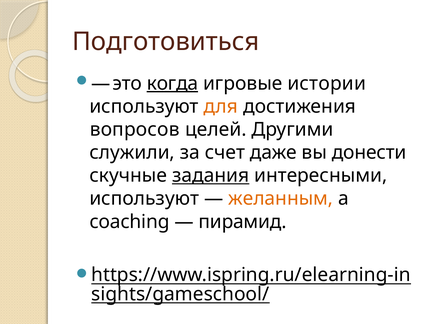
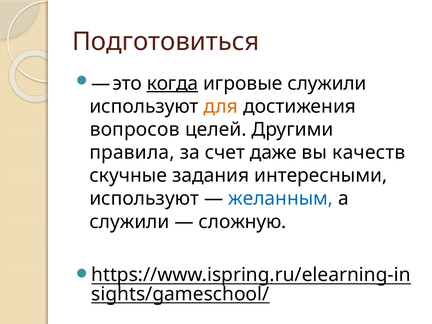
игровые истории: истории -> служили (327, 83)
служили: служили -> правила (132, 153)
донести: донести -> качеств (369, 153)
задания underline: present -> none (211, 176)
желанным colour: orange -> blue (281, 199)
coaching: coaching -> служили (129, 222)
пирамид: пирамид -> сложную (243, 222)
